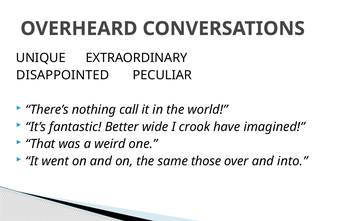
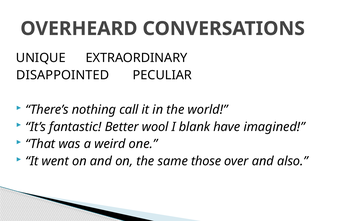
wide: wide -> wool (155, 127)
crook: crook -> blank (195, 127)
into: into -> also (292, 161)
